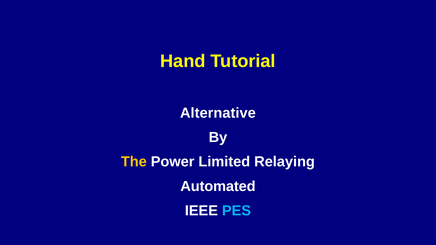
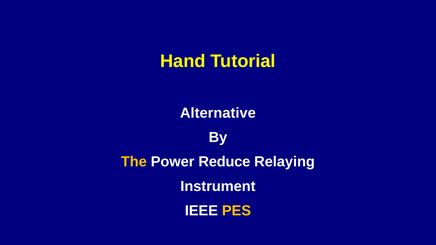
Limited: Limited -> Reduce (224, 162)
Automated: Automated -> Instrument (218, 186)
PES colour: light blue -> yellow (237, 211)
